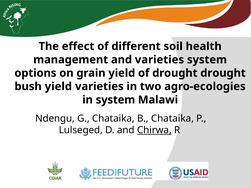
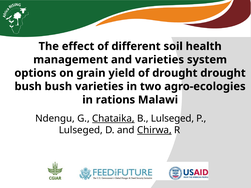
bush yield: yield -> bush (58, 87)
in system: system -> rations (115, 100)
Chataika underline: none -> present (113, 119)
B Chataika: Chataika -> Lulseged (173, 119)
